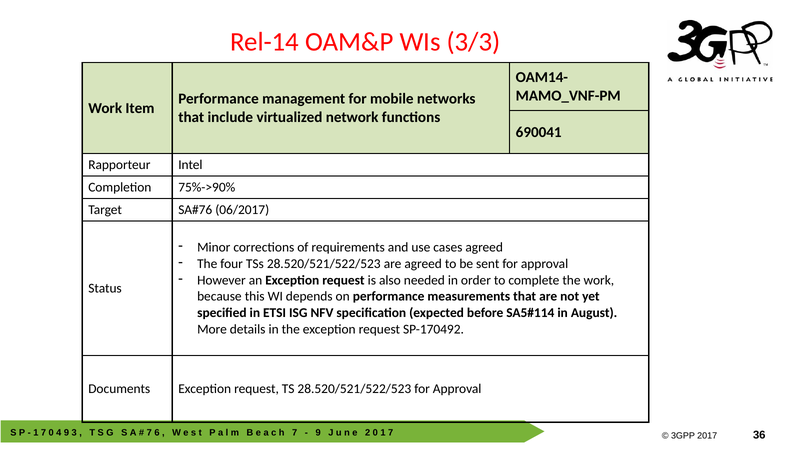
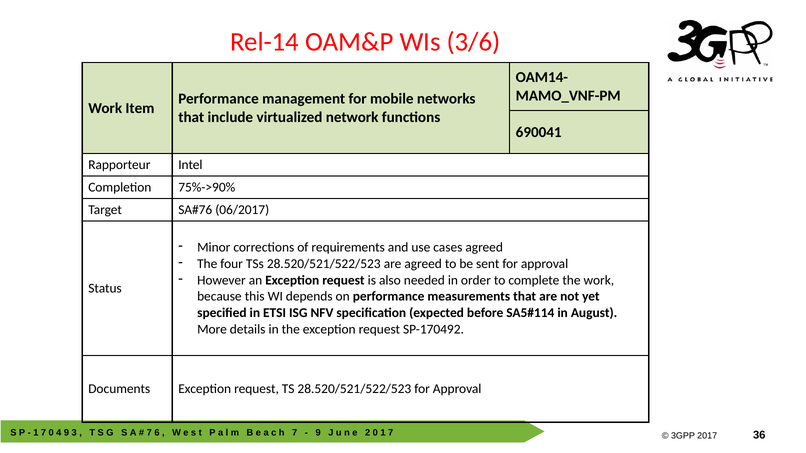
3/3: 3/3 -> 3/6 (474, 42)
